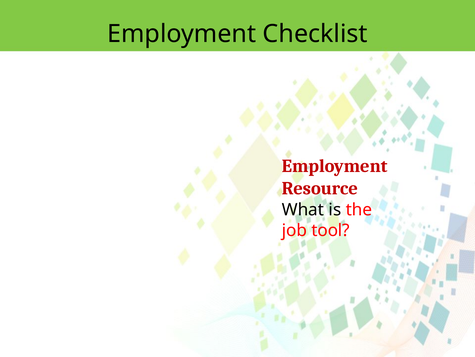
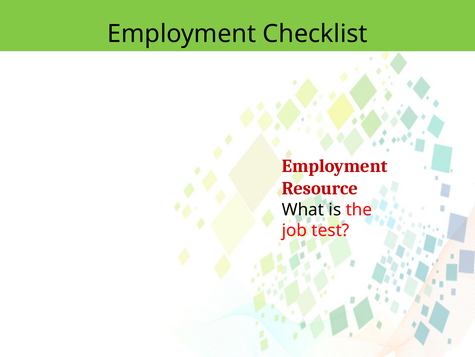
tool: tool -> test (331, 230)
